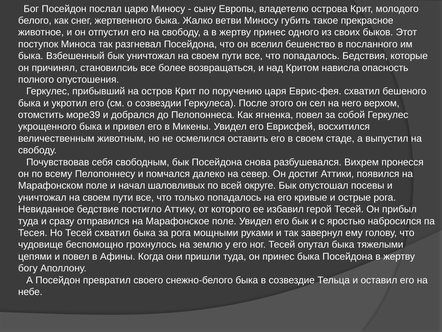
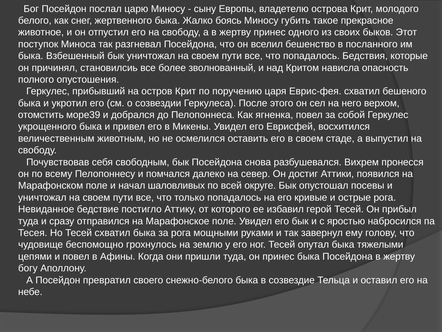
ветви: ветви -> боясь (229, 21)
возвращаться: возвращаться -> зволнованный (222, 68)
